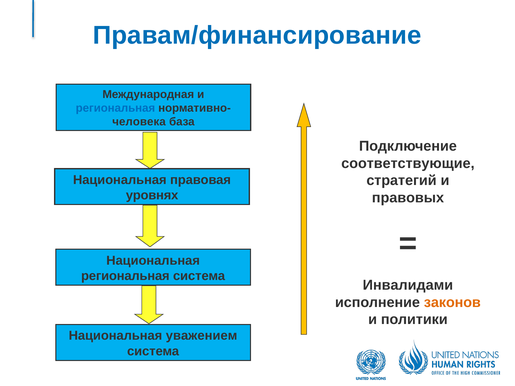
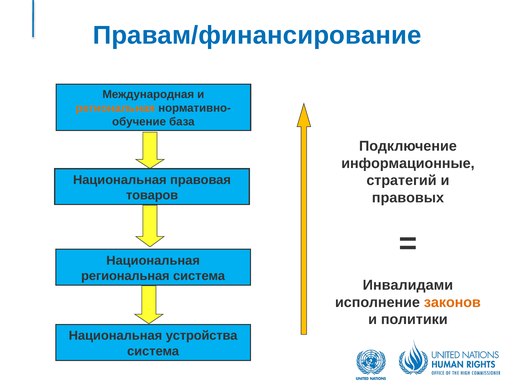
региональная colour: blue -> orange (115, 108)
человека: человека -> обучение (139, 122)
соответствующие: соответствующие -> информационные (408, 163)
уровнях: уровнях -> товаров (152, 195)
уважением: уважением -> устройства (202, 336)
